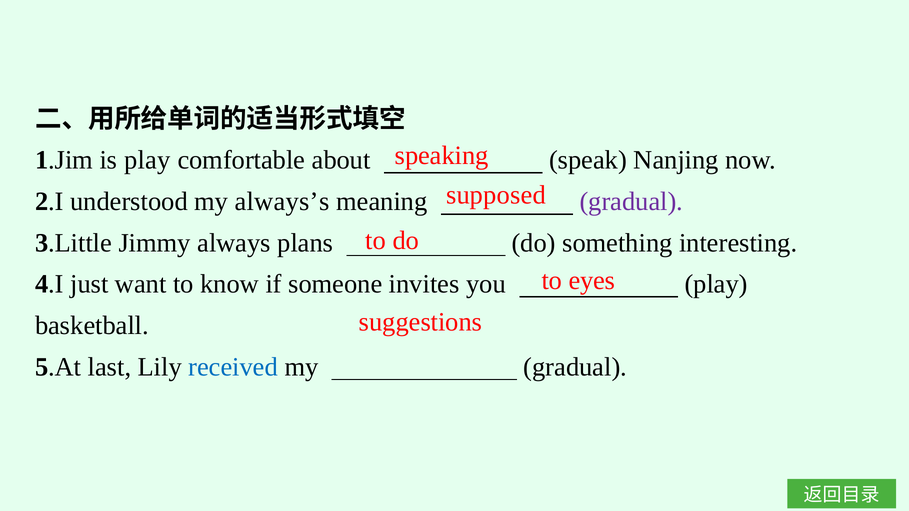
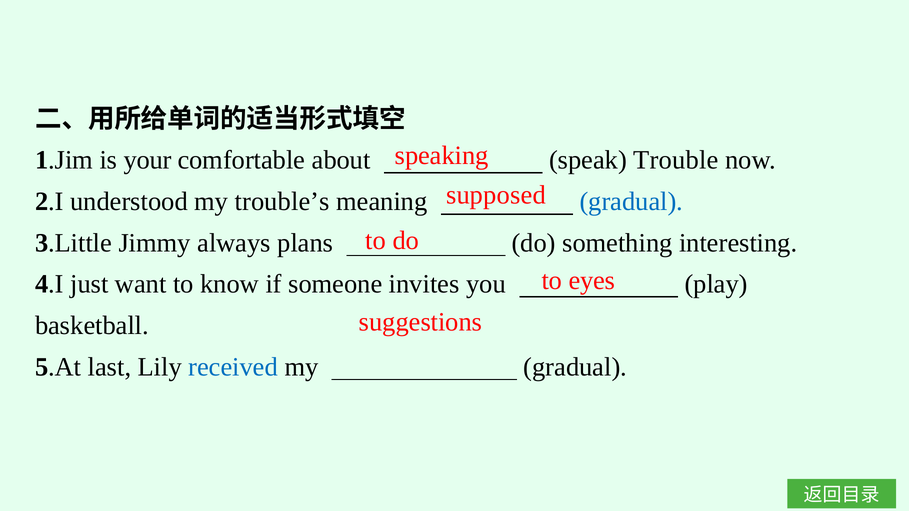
is play: play -> your (148, 160)
Nanjing: Nanjing -> Trouble (676, 160)
always’s: always’s -> trouble’s (282, 202)
gradual colour: purple -> blue (631, 202)
